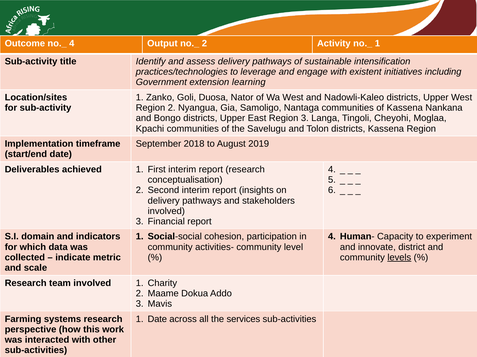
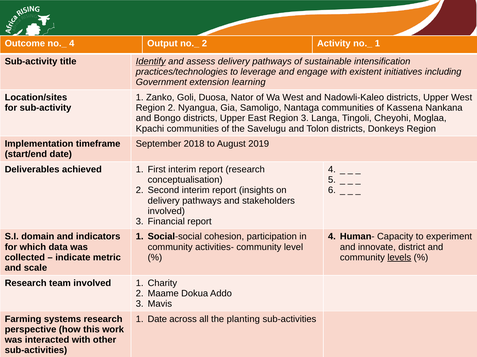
Identify underline: none -> present (151, 62)
districts Kassena: Kassena -> Donkeys (386, 129)
services: services -> planting (243, 320)
